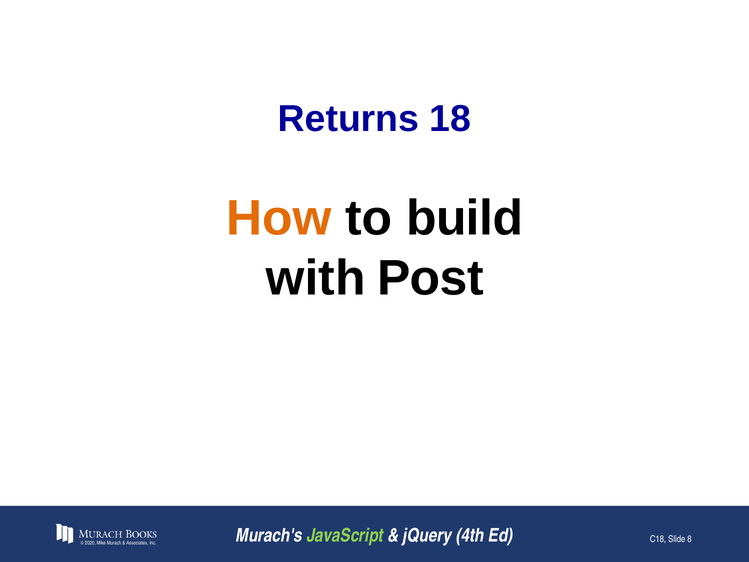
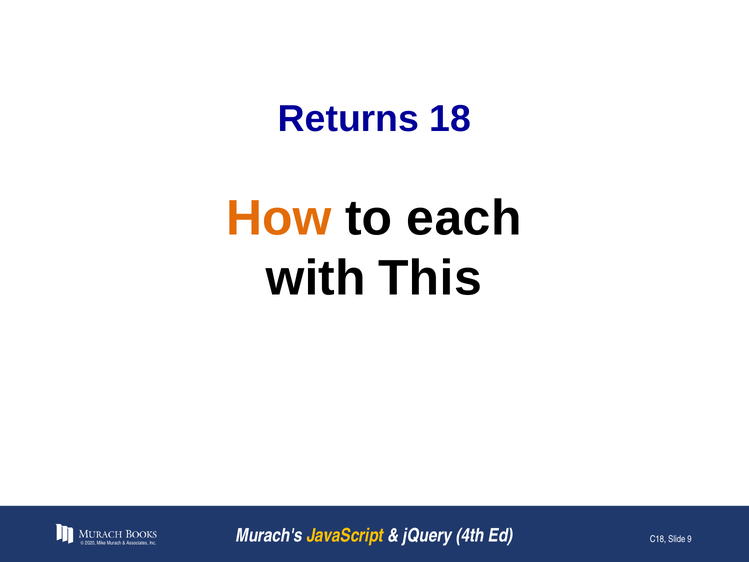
build: build -> each (464, 218)
Post: Post -> This (430, 278)
JavaScript colour: light green -> yellow (345, 536)
8: 8 -> 9 (689, 539)
